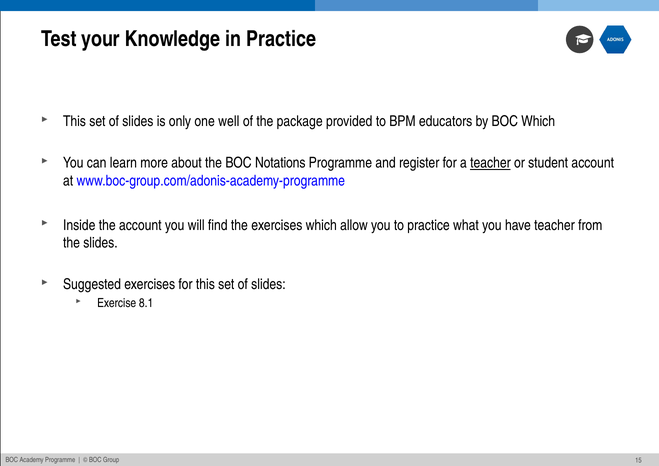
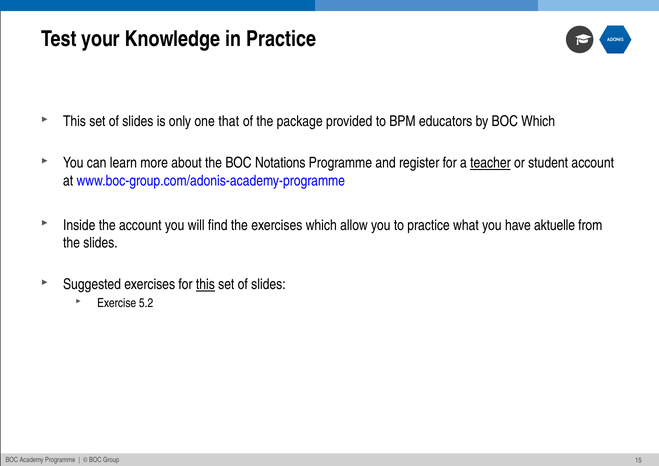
well: well -> that (229, 121)
have teacher: teacher -> aktuelle (555, 225)
this underline: none -> present (205, 285)
8.1: 8.1 -> 5.2 (146, 303)
